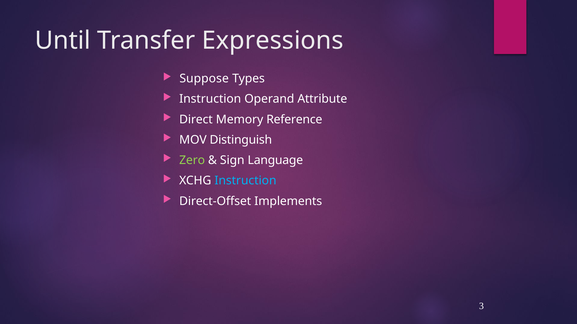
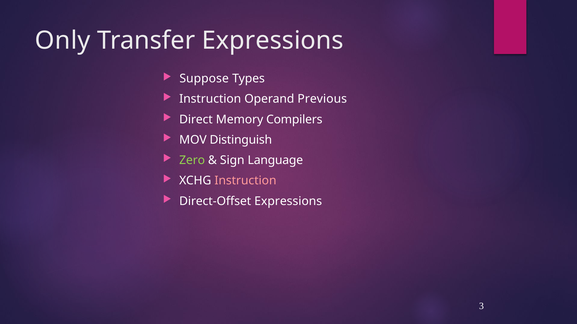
Until: Until -> Only (63, 41)
Attribute: Attribute -> Previous (322, 99)
Reference: Reference -> Compilers (294, 120)
Instruction colour: light blue -> pink (245, 181)
Direct-Offset Implements: Implements -> Expressions (288, 201)
